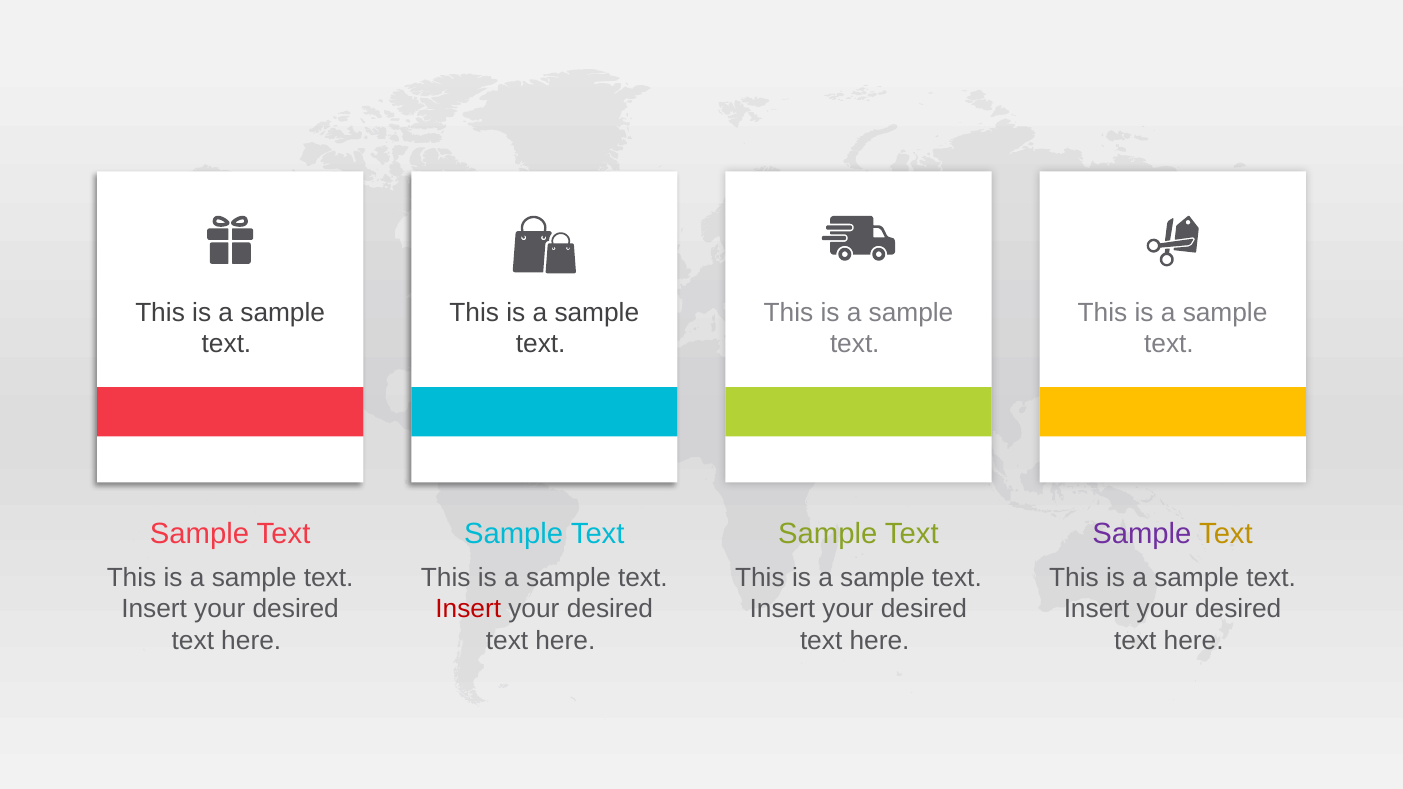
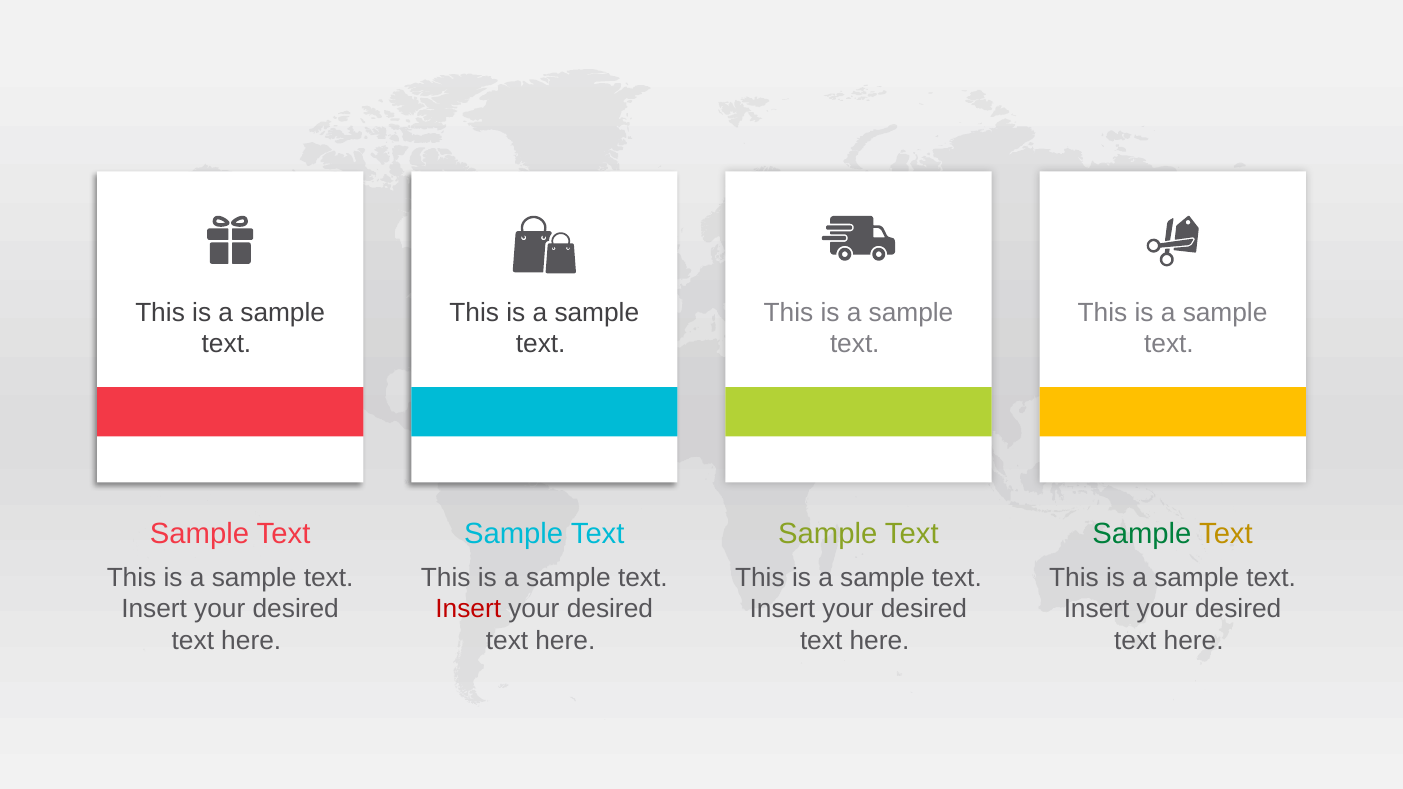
Sample colour: purple -> green (1142, 533)
